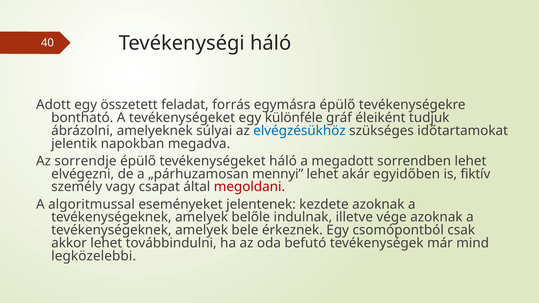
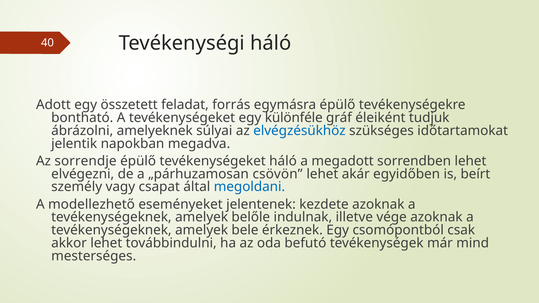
mennyi: mennyi -> csövön (278, 174)
fiktív: fiktív -> beírt (475, 174)
megoldani colour: red -> blue (249, 187)
algoritmussal: algoritmussal -> modellezhető (92, 204)
legközelebbi: legközelebbi -> mesterséges (94, 256)
